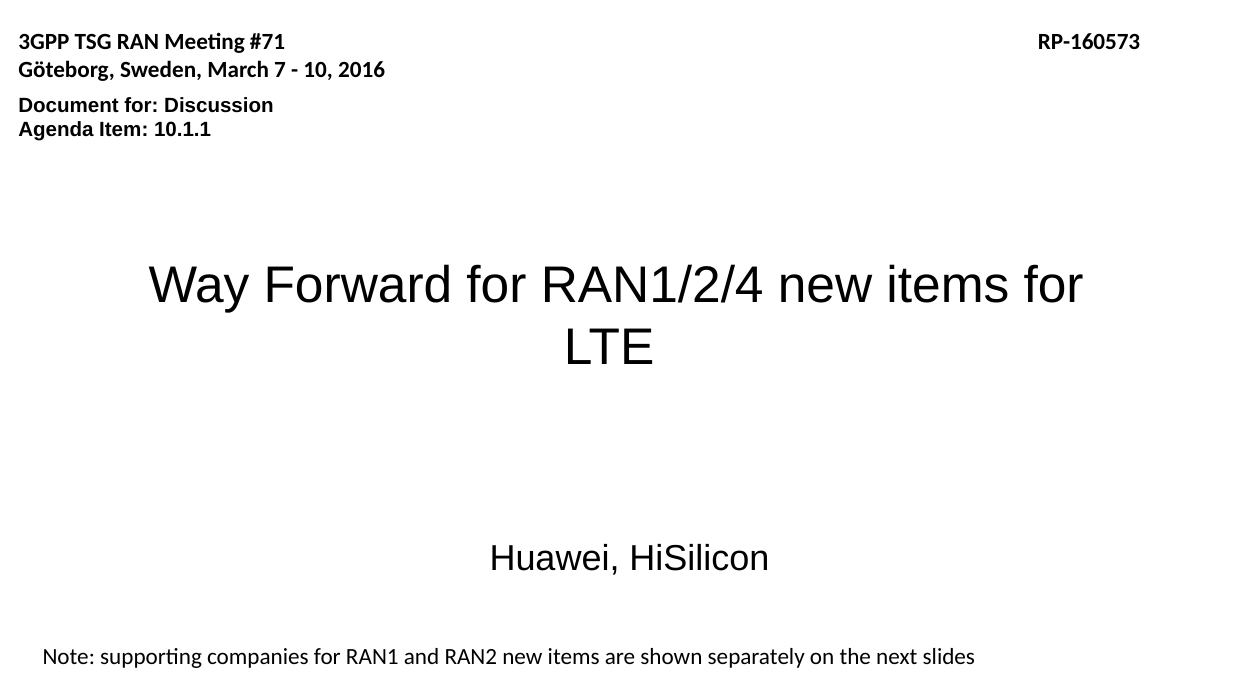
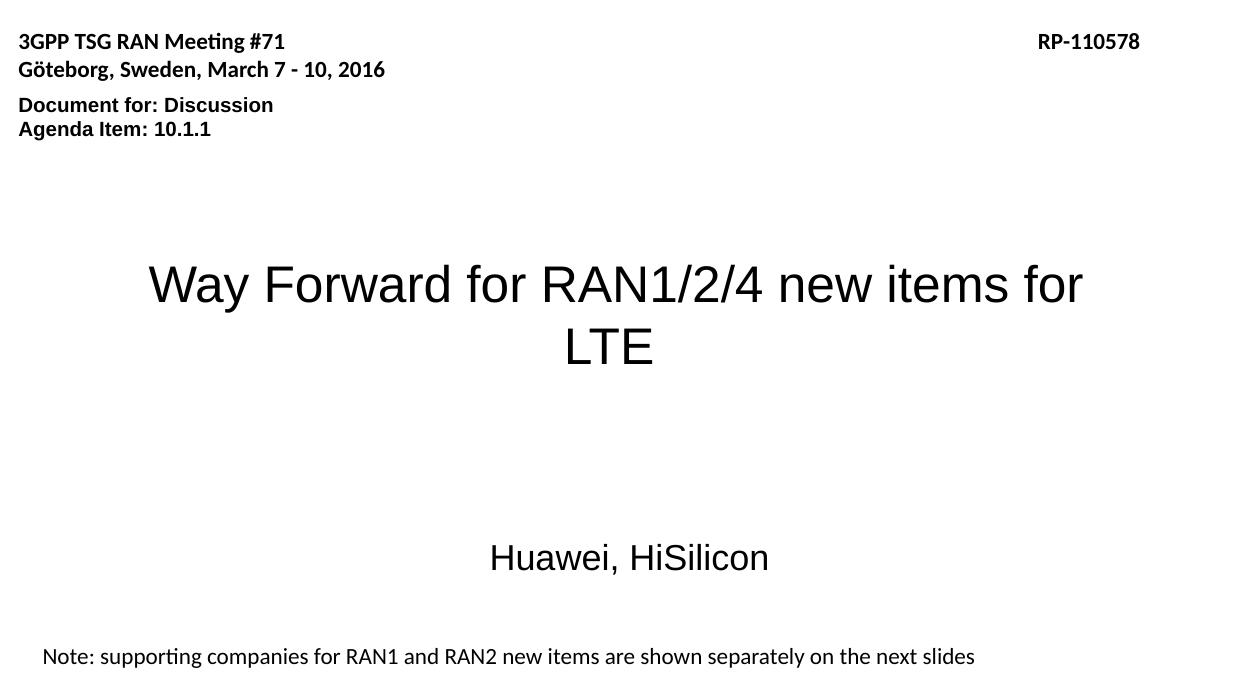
RP-160573: RP-160573 -> RP-110578 (1089, 42)
